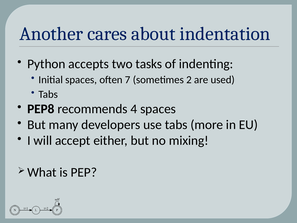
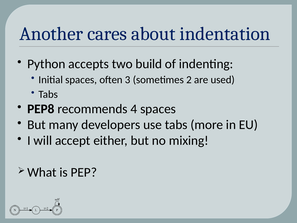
tasks: tasks -> build (149, 64)
7: 7 -> 3 (128, 80)
